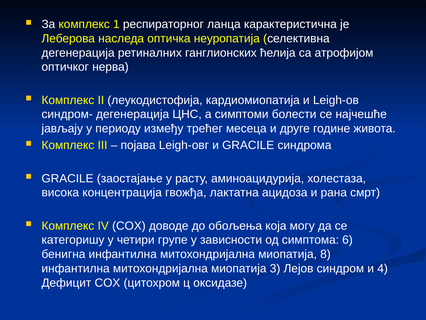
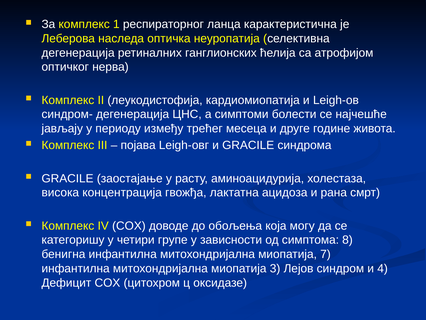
6: 6 -> 8 (347, 240)
8: 8 -> 7 (325, 254)
